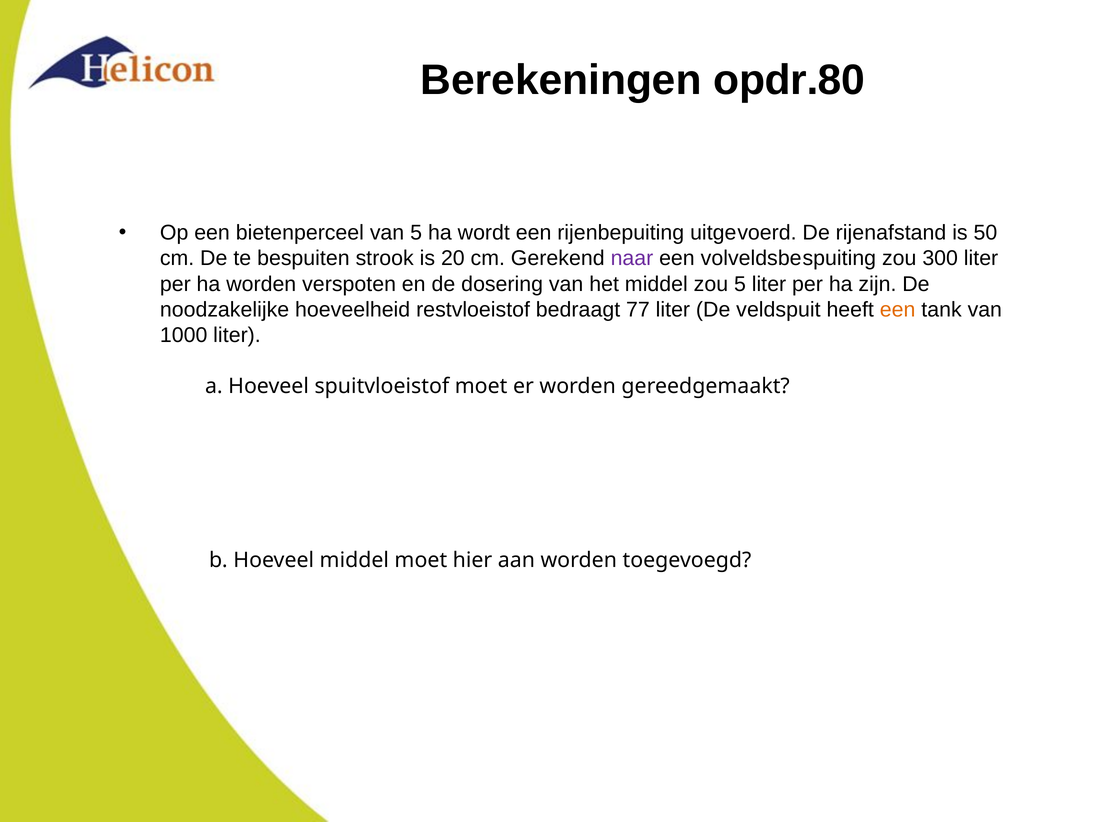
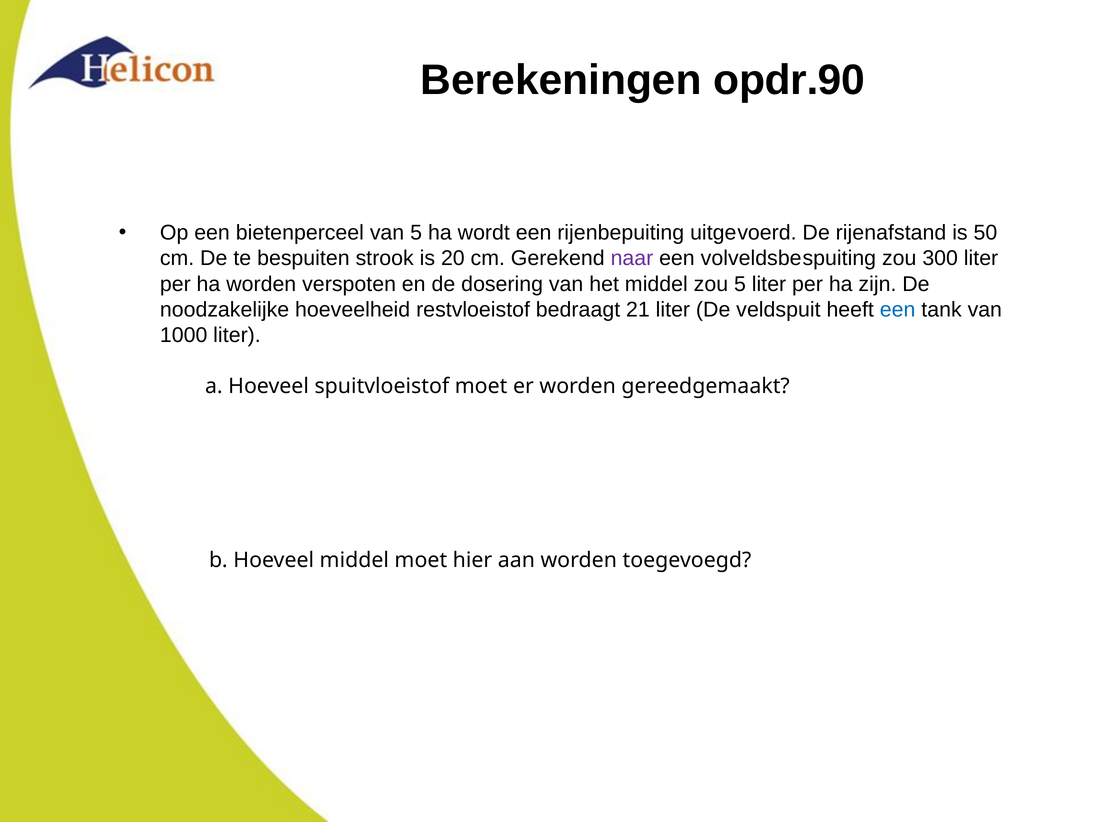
opdr.80: opdr.80 -> opdr.90 (789, 80)
77: 77 -> 21 (638, 310)
een colour: orange -> blue (898, 310)
